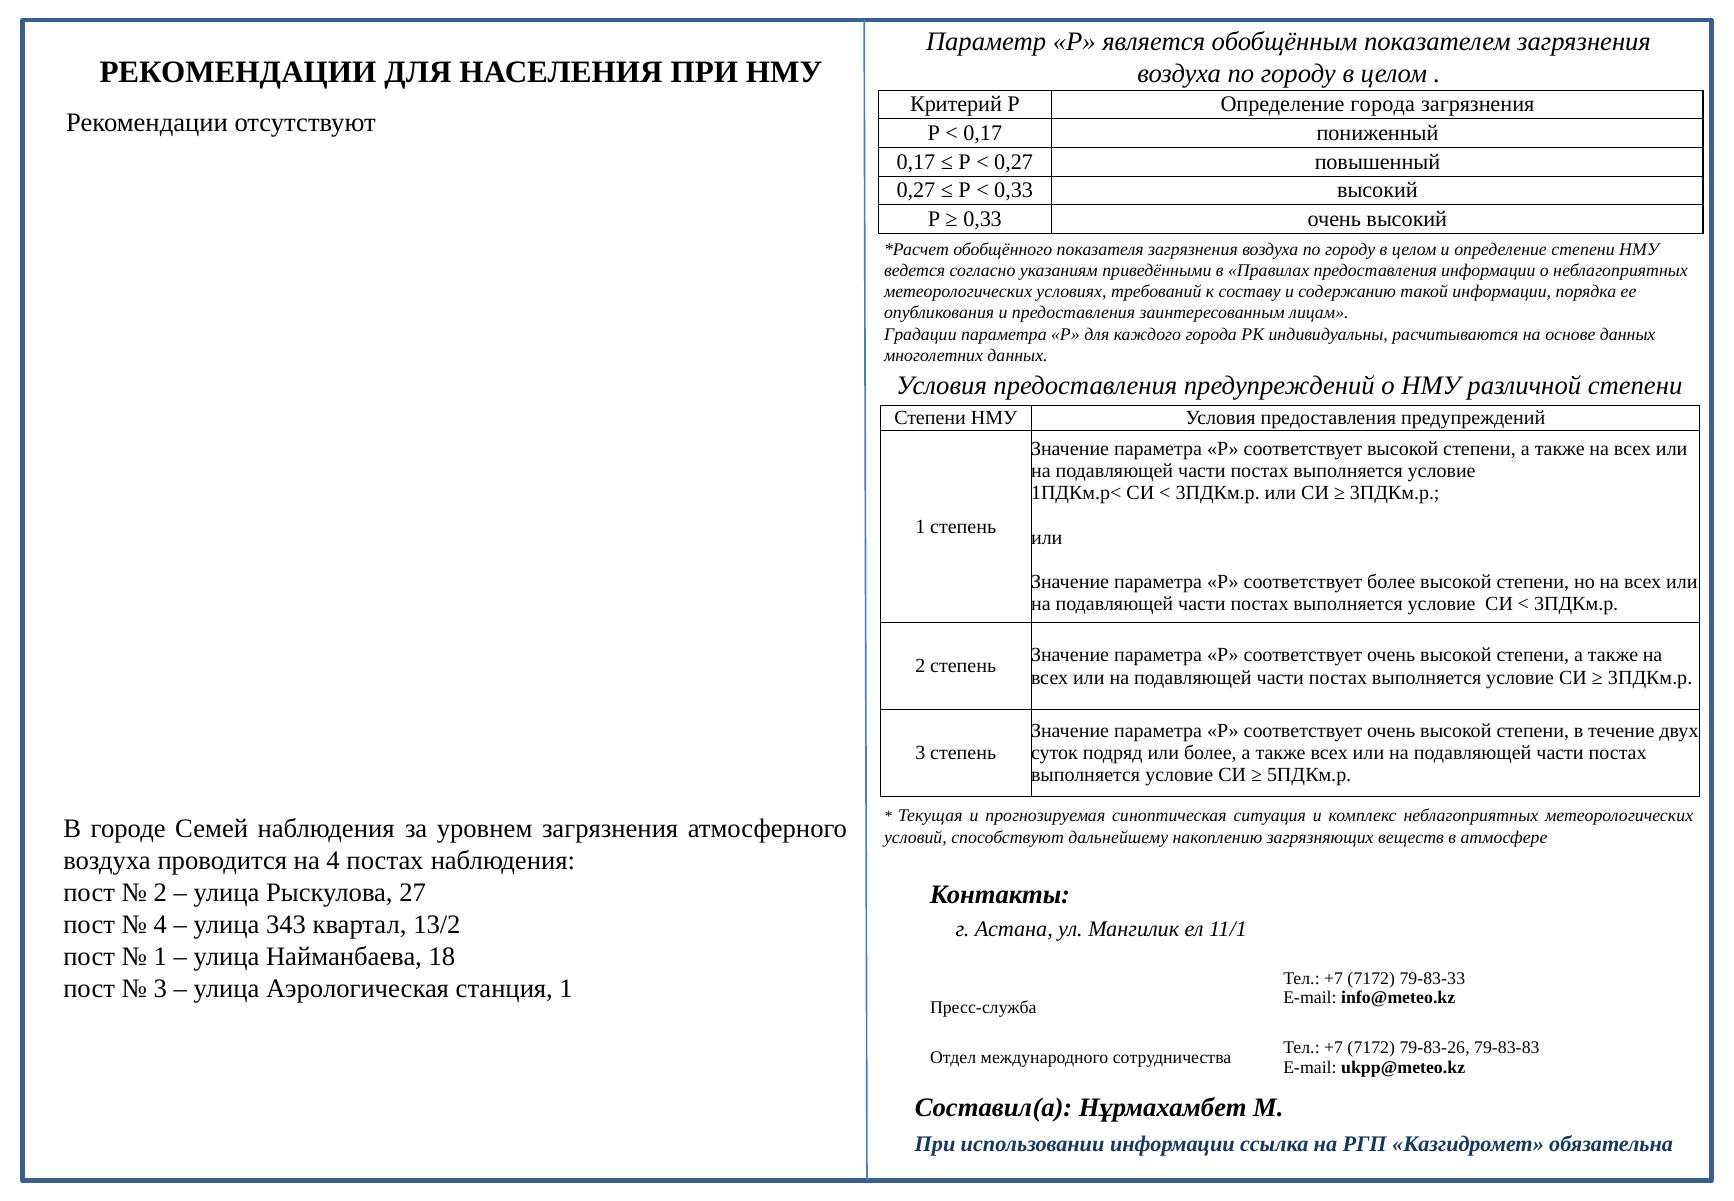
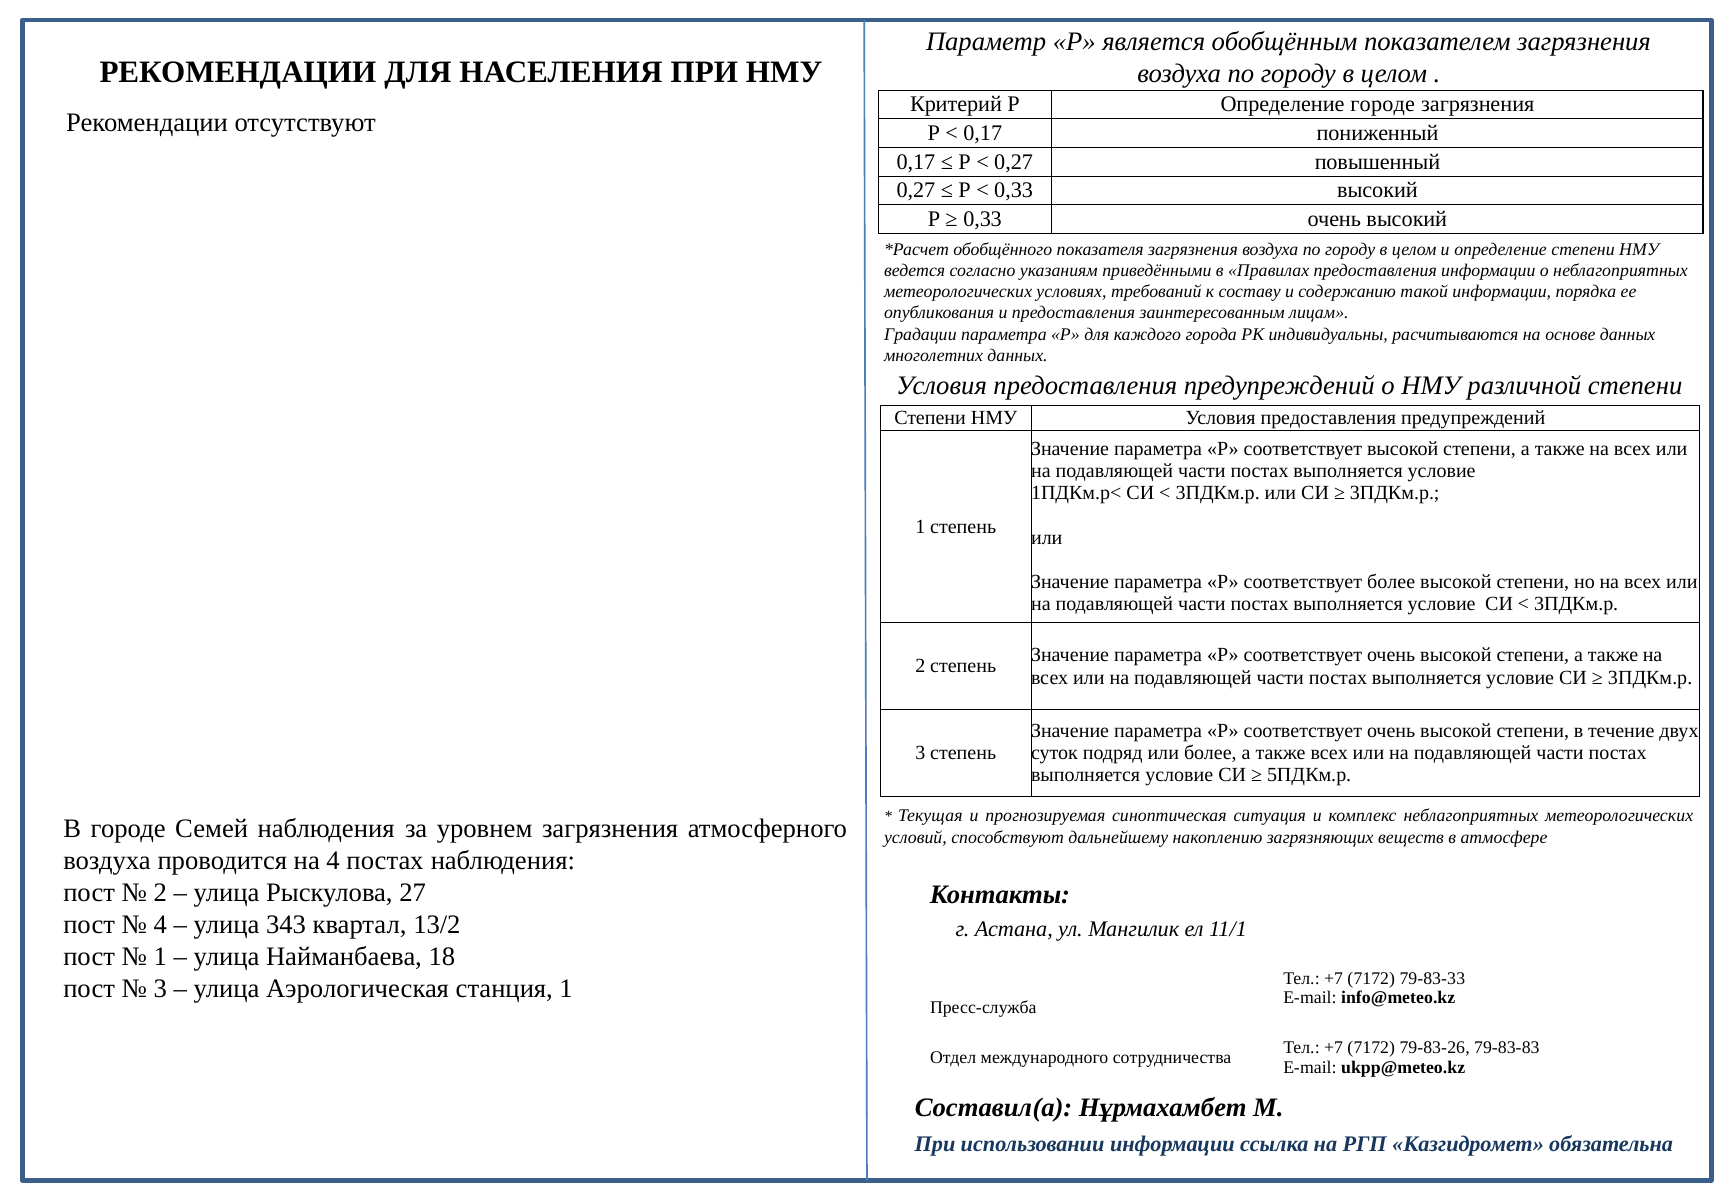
Определение города: города -> городе (1383, 104)
